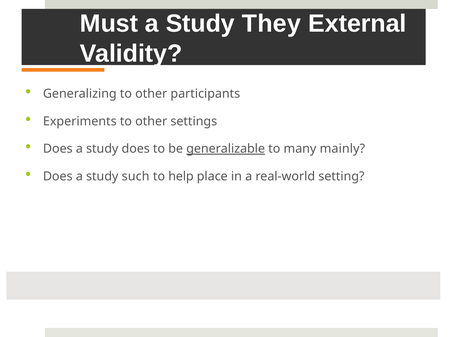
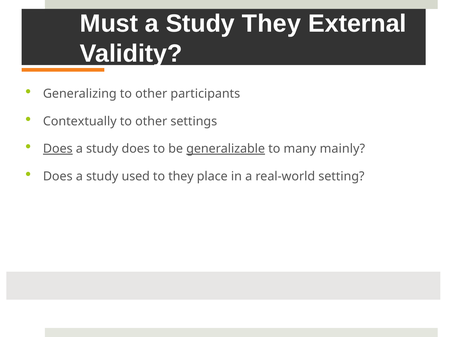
Experiments: Experiments -> Contextually (80, 121)
Does underline: none -> present (58, 149)
such: such -> used (136, 176)
to help: help -> they (181, 176)
